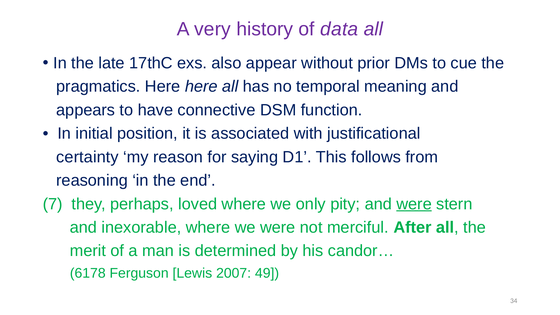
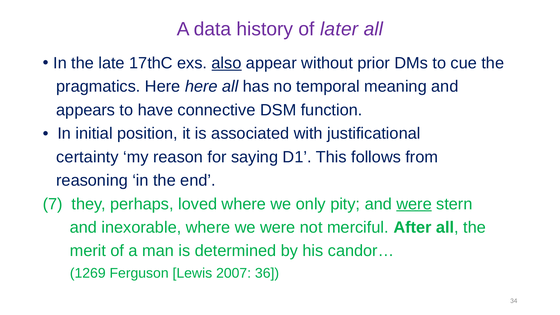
very: very -> data (213, 29)
data: data -> later (339, 29)
also underline: none -> present (227, 63)
6178: 6178 -> 1269 (88, 273)
49: 49 -> 36 (267, 273)
